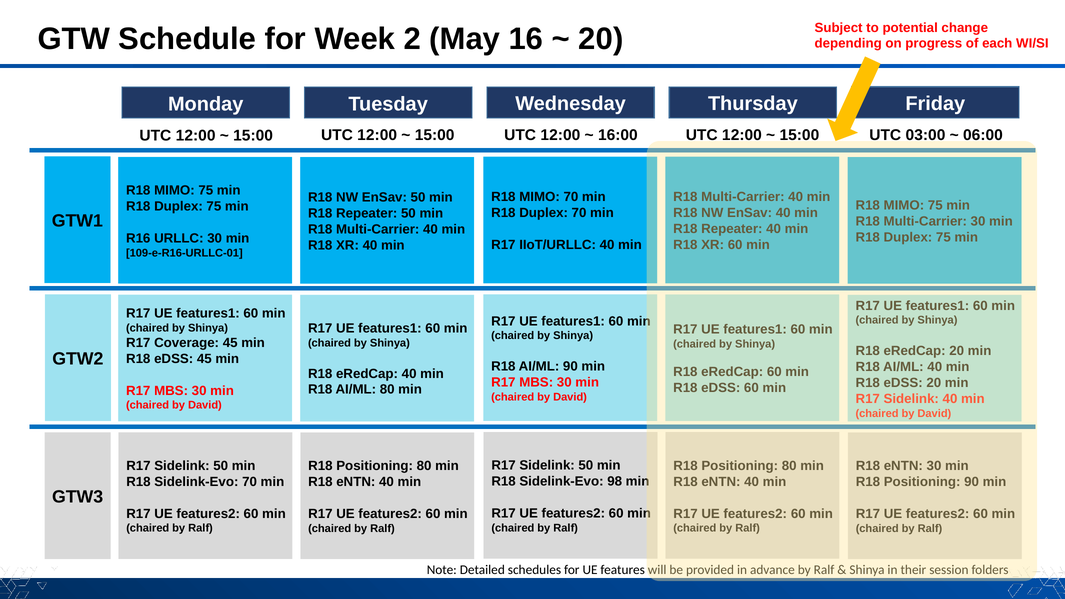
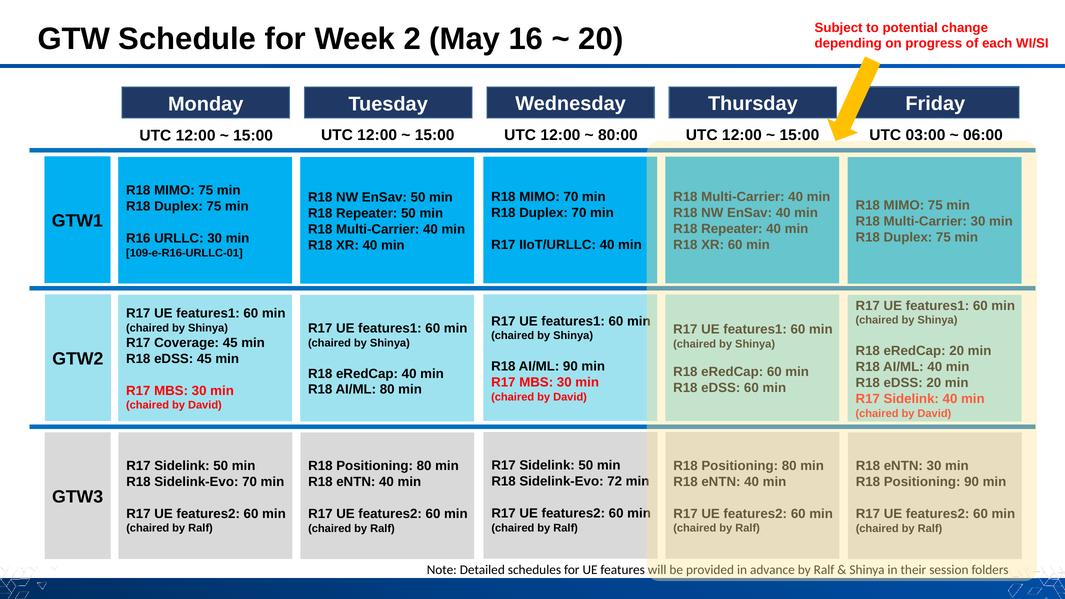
16:00: 16:00 -> 80:00 (618, 135)
98: 98 -> 72 (615, 482)
